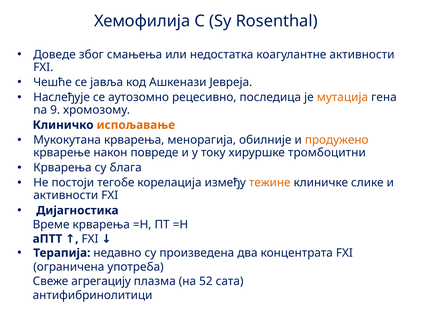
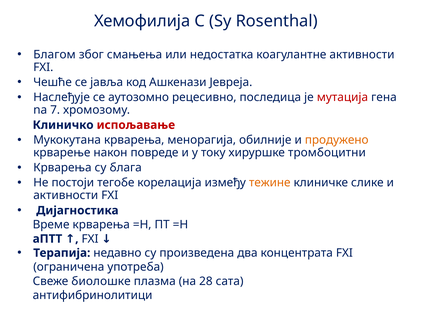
Доведе: Доведе -> Благом (54, 55)
мутaциja colour: orange -> red (342, 97)
9: 9 -> 7 (55, 110)
испољавање colour: orange -> red (136, 125)
агрегацију: агрегацију -> биолошке (101, 281)
52: 52 -> 28 (206, 281)
